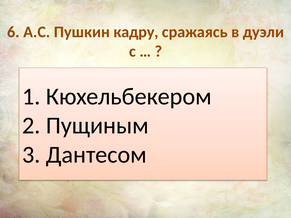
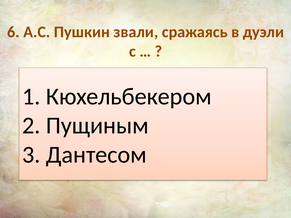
кадру: кадру -> звали (136, 32)
